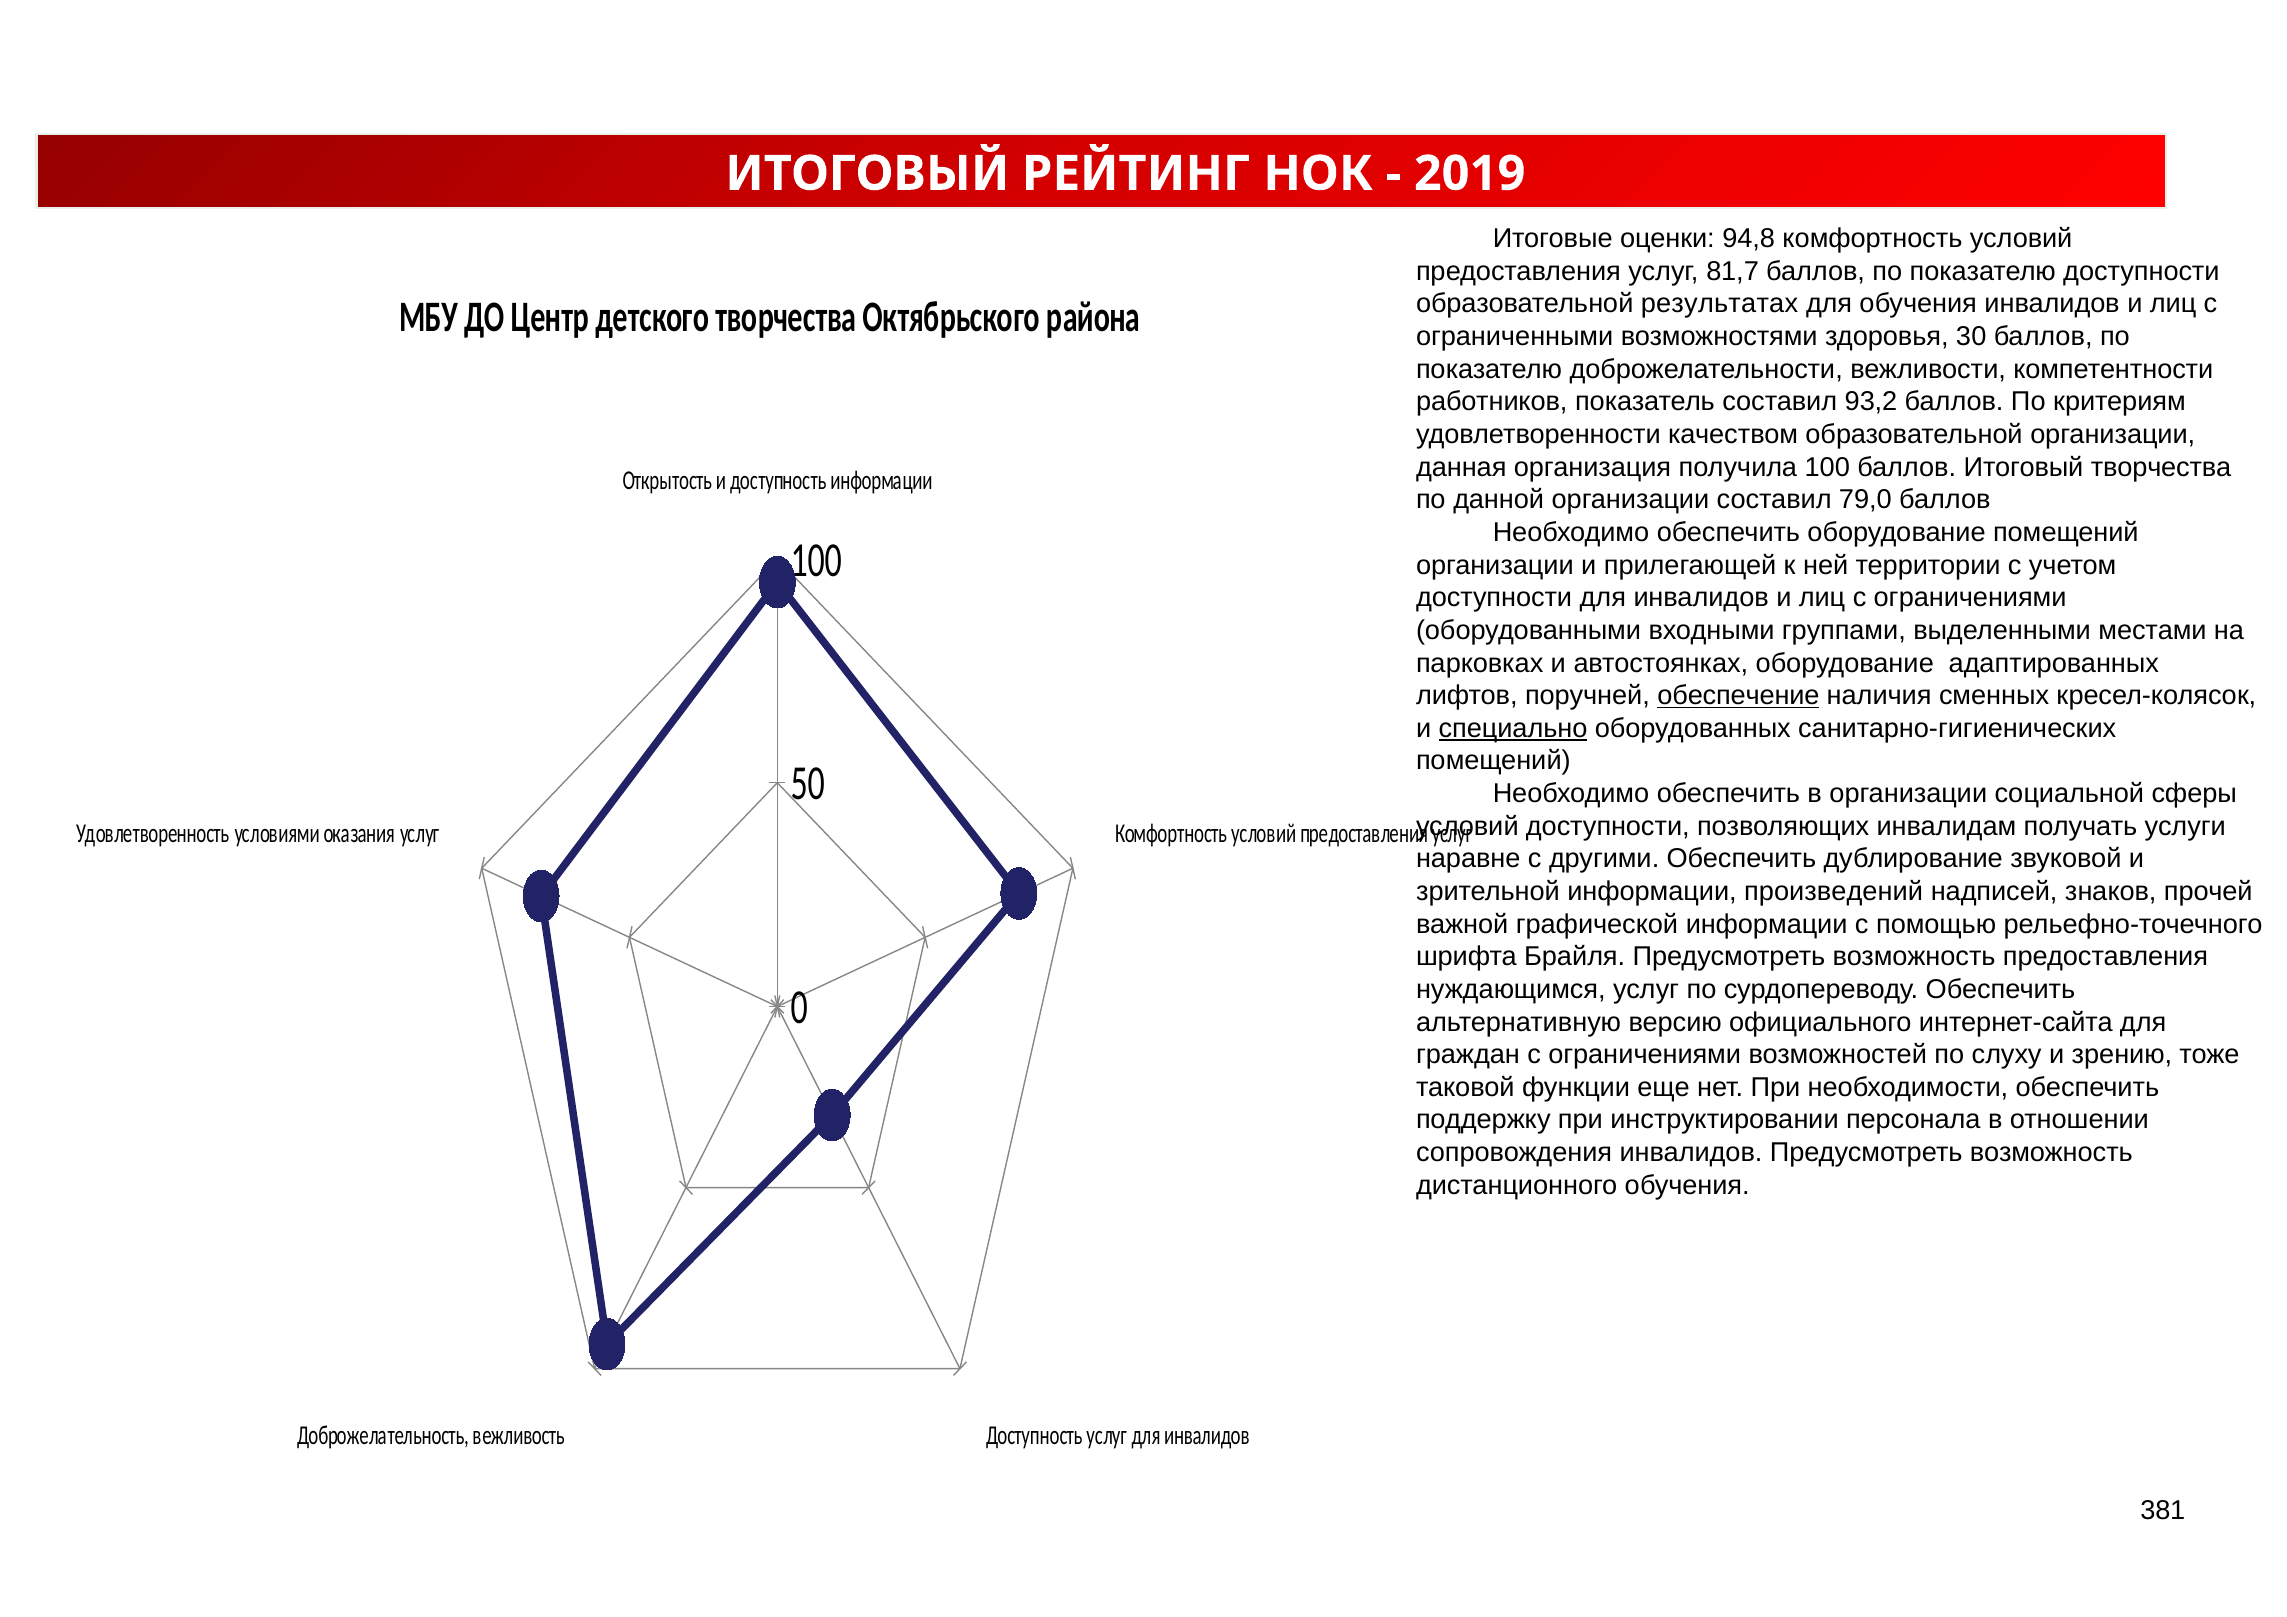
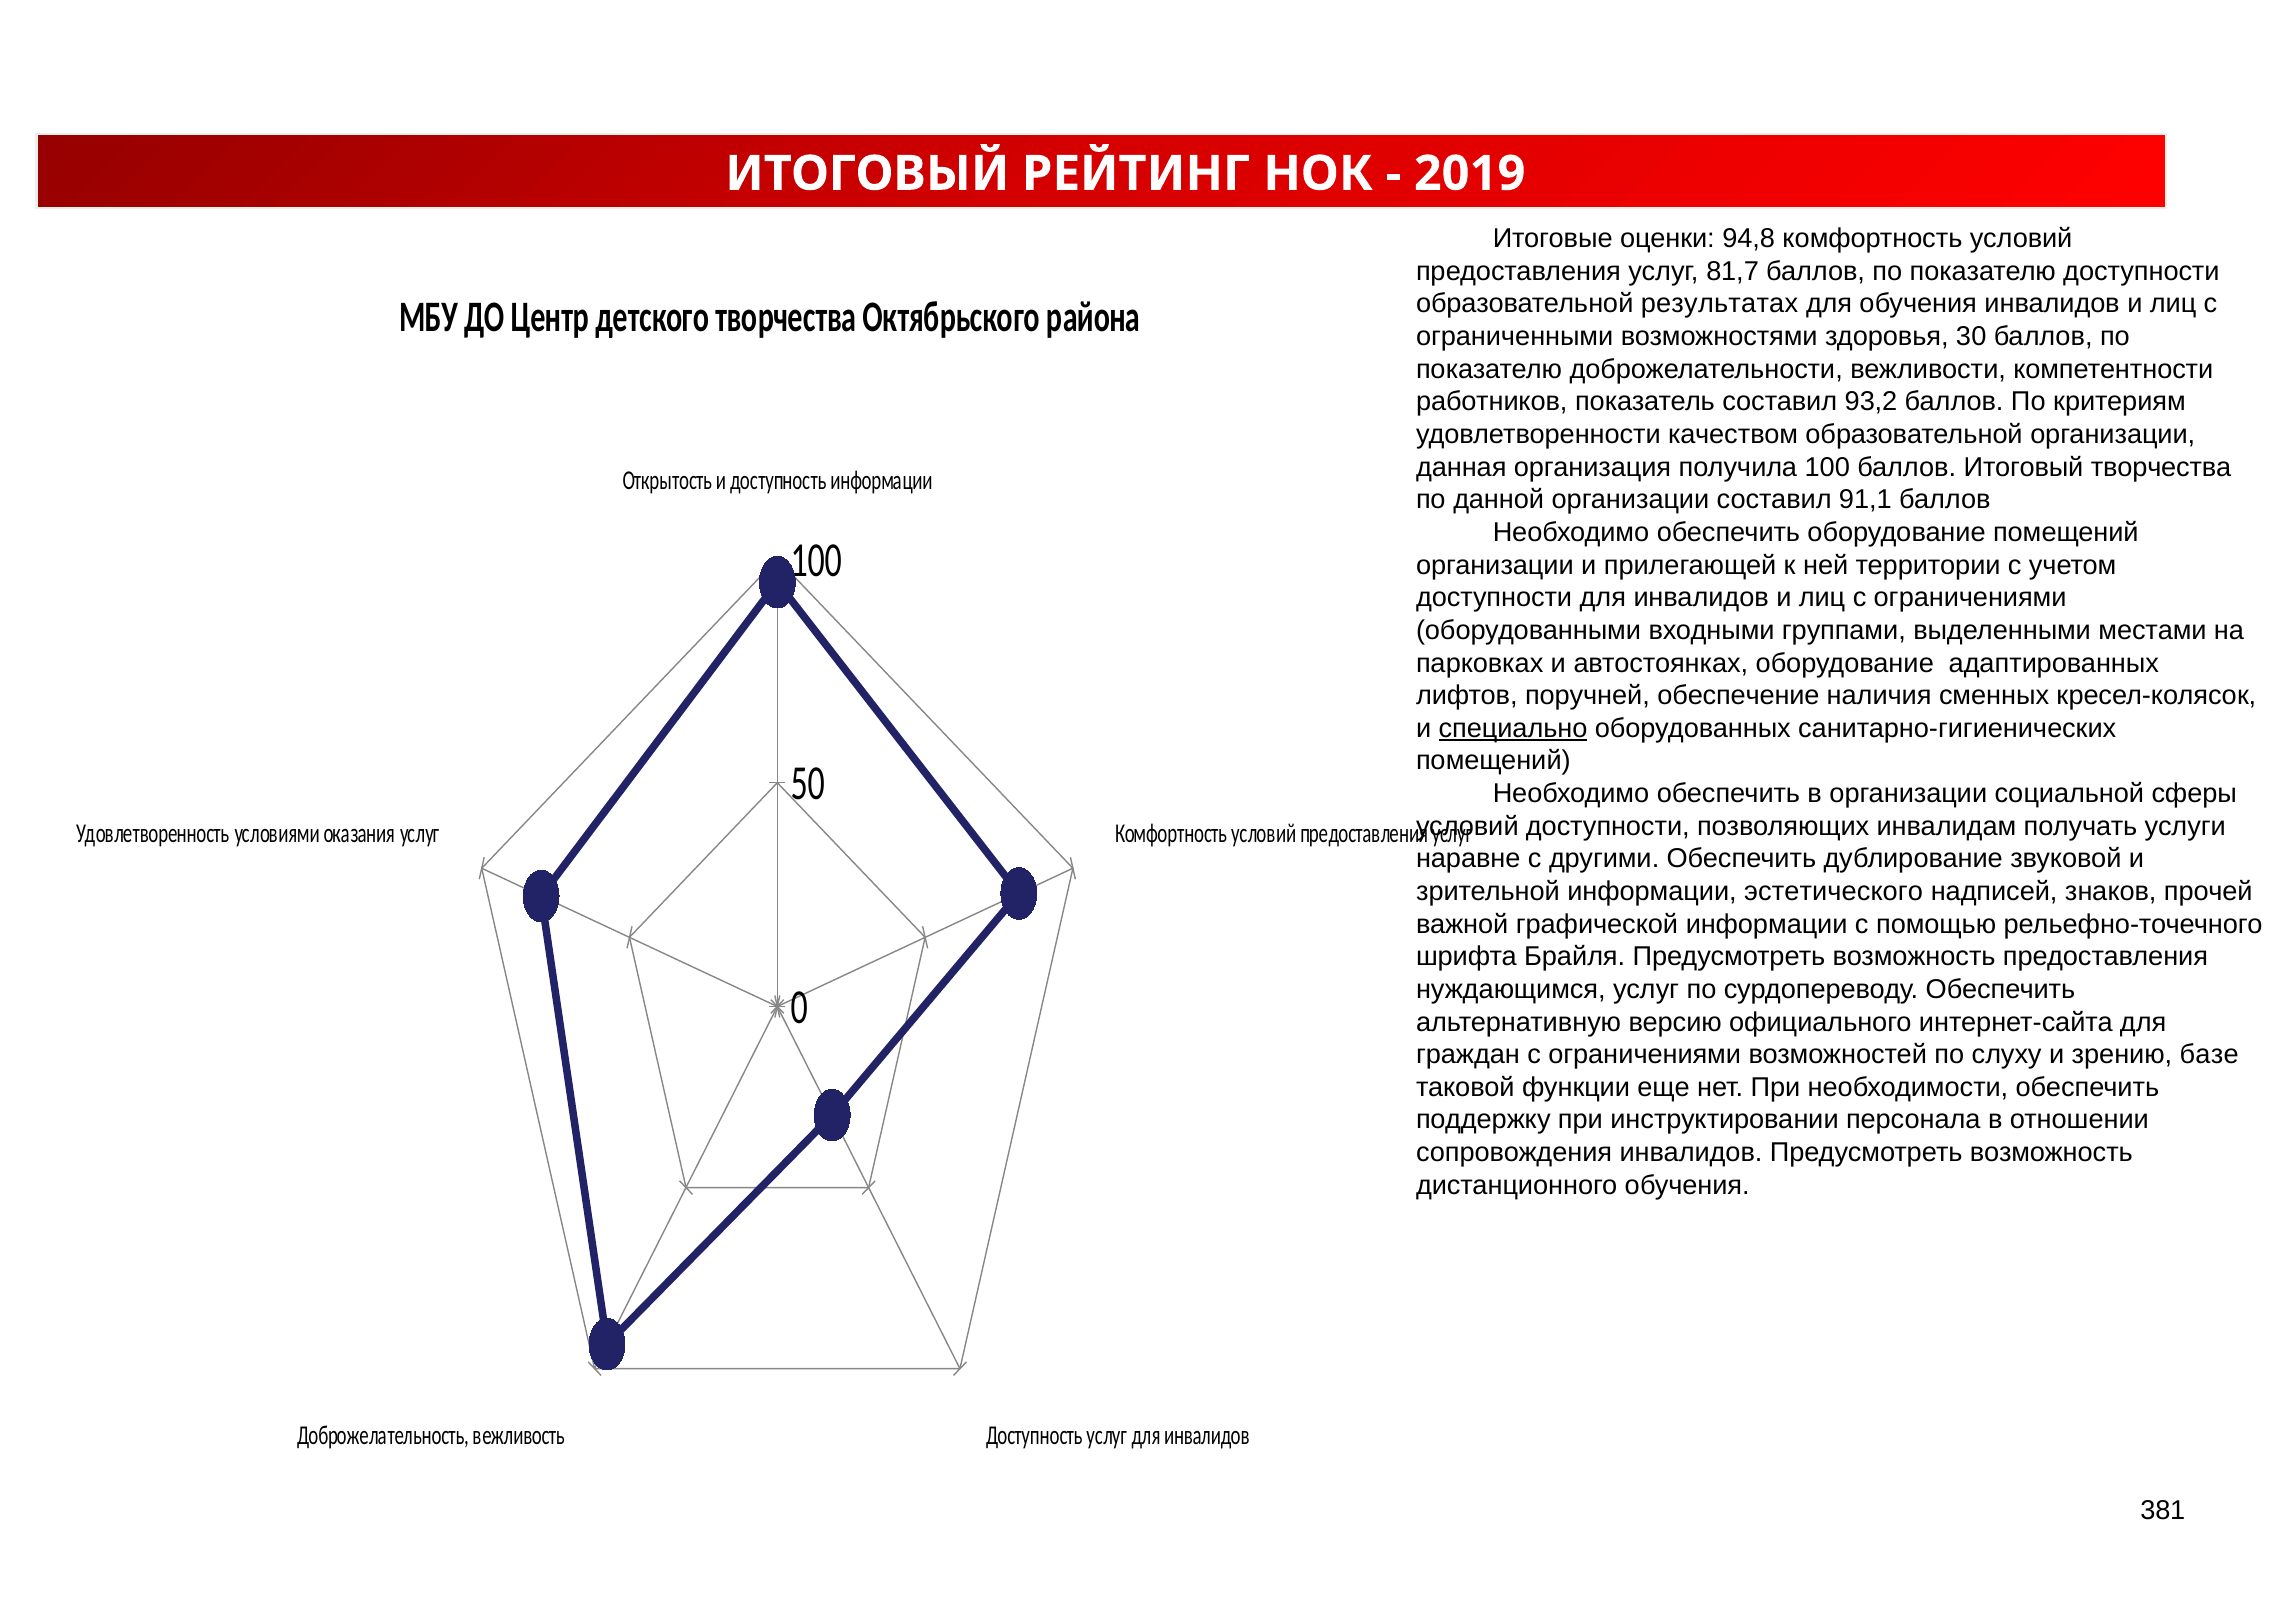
79,0: 79,0 -> 91,1 (1865, 500)
обеспечение underline: present -> none (1738, 696)
произведений: произведений -> эстетического (1834, 892)
тоже: тоже -> базе (2209, 1055)
